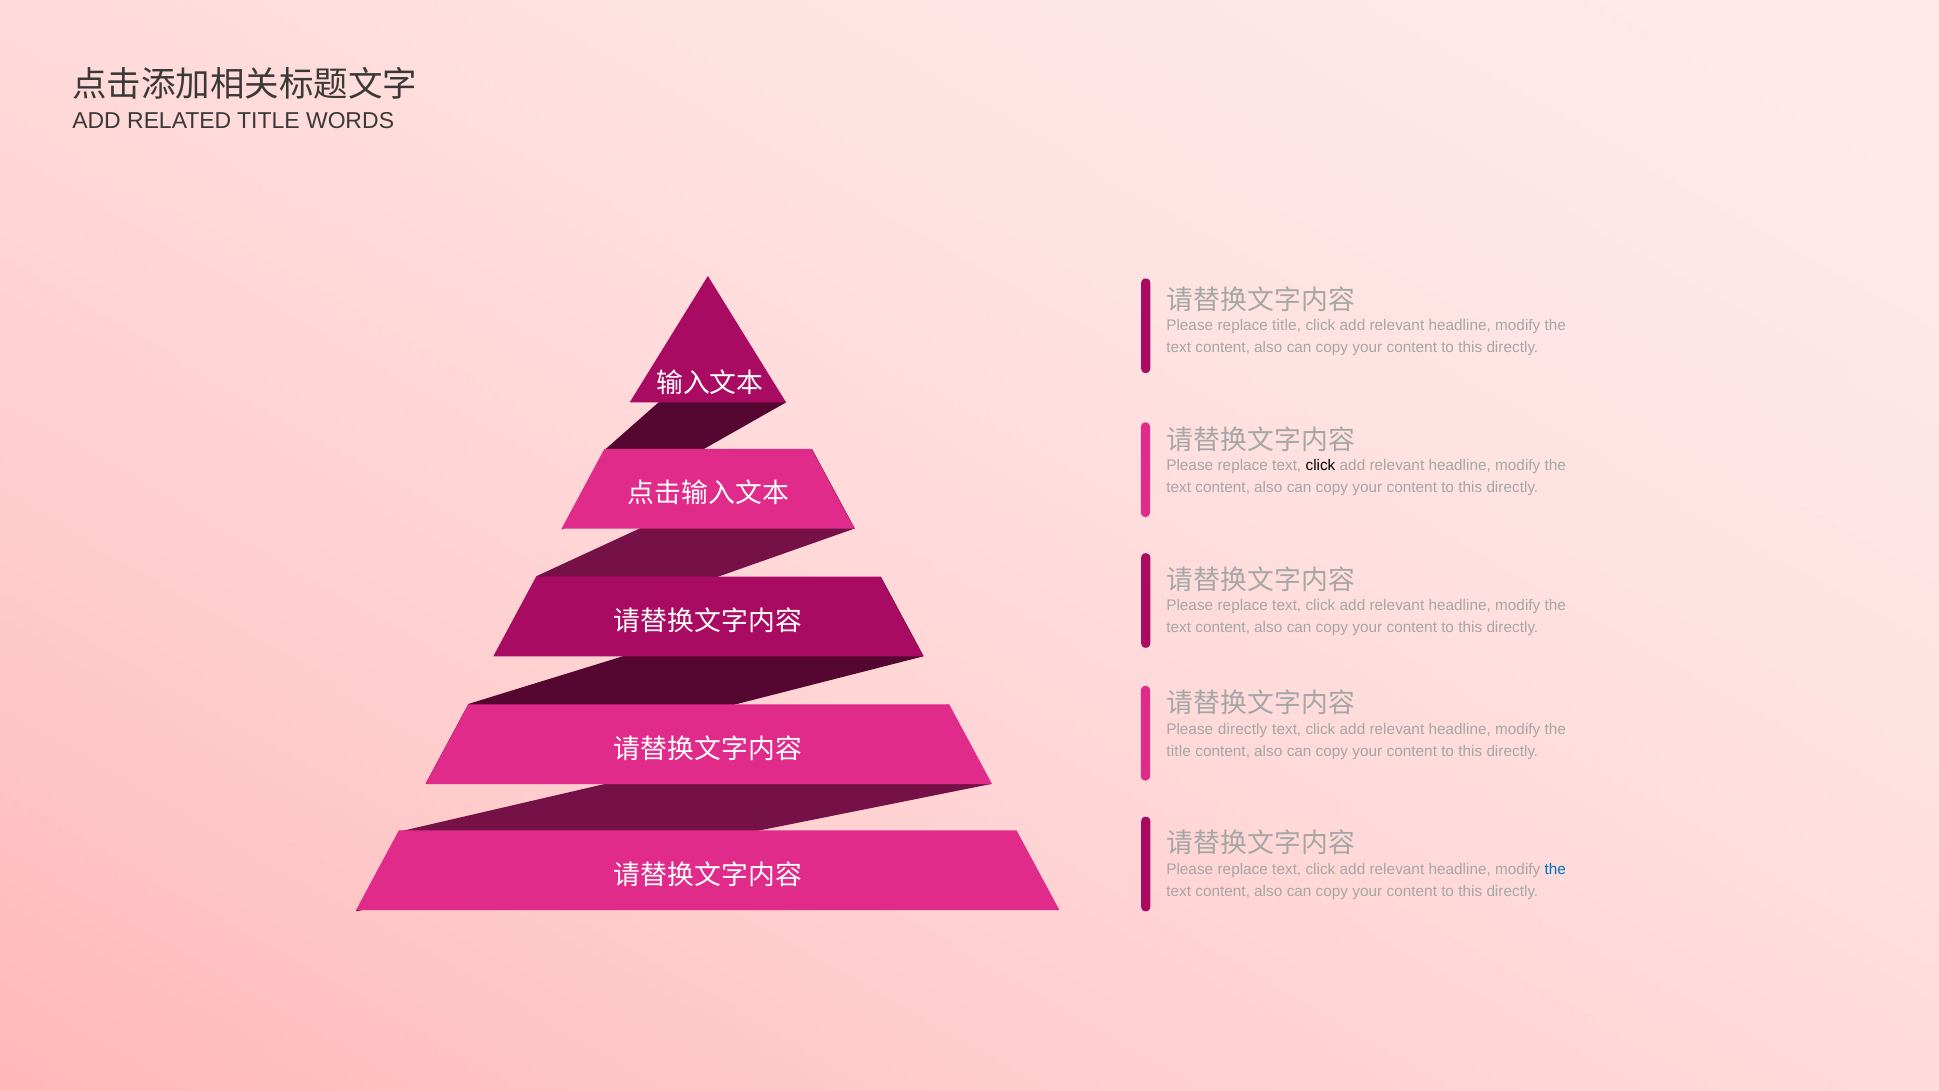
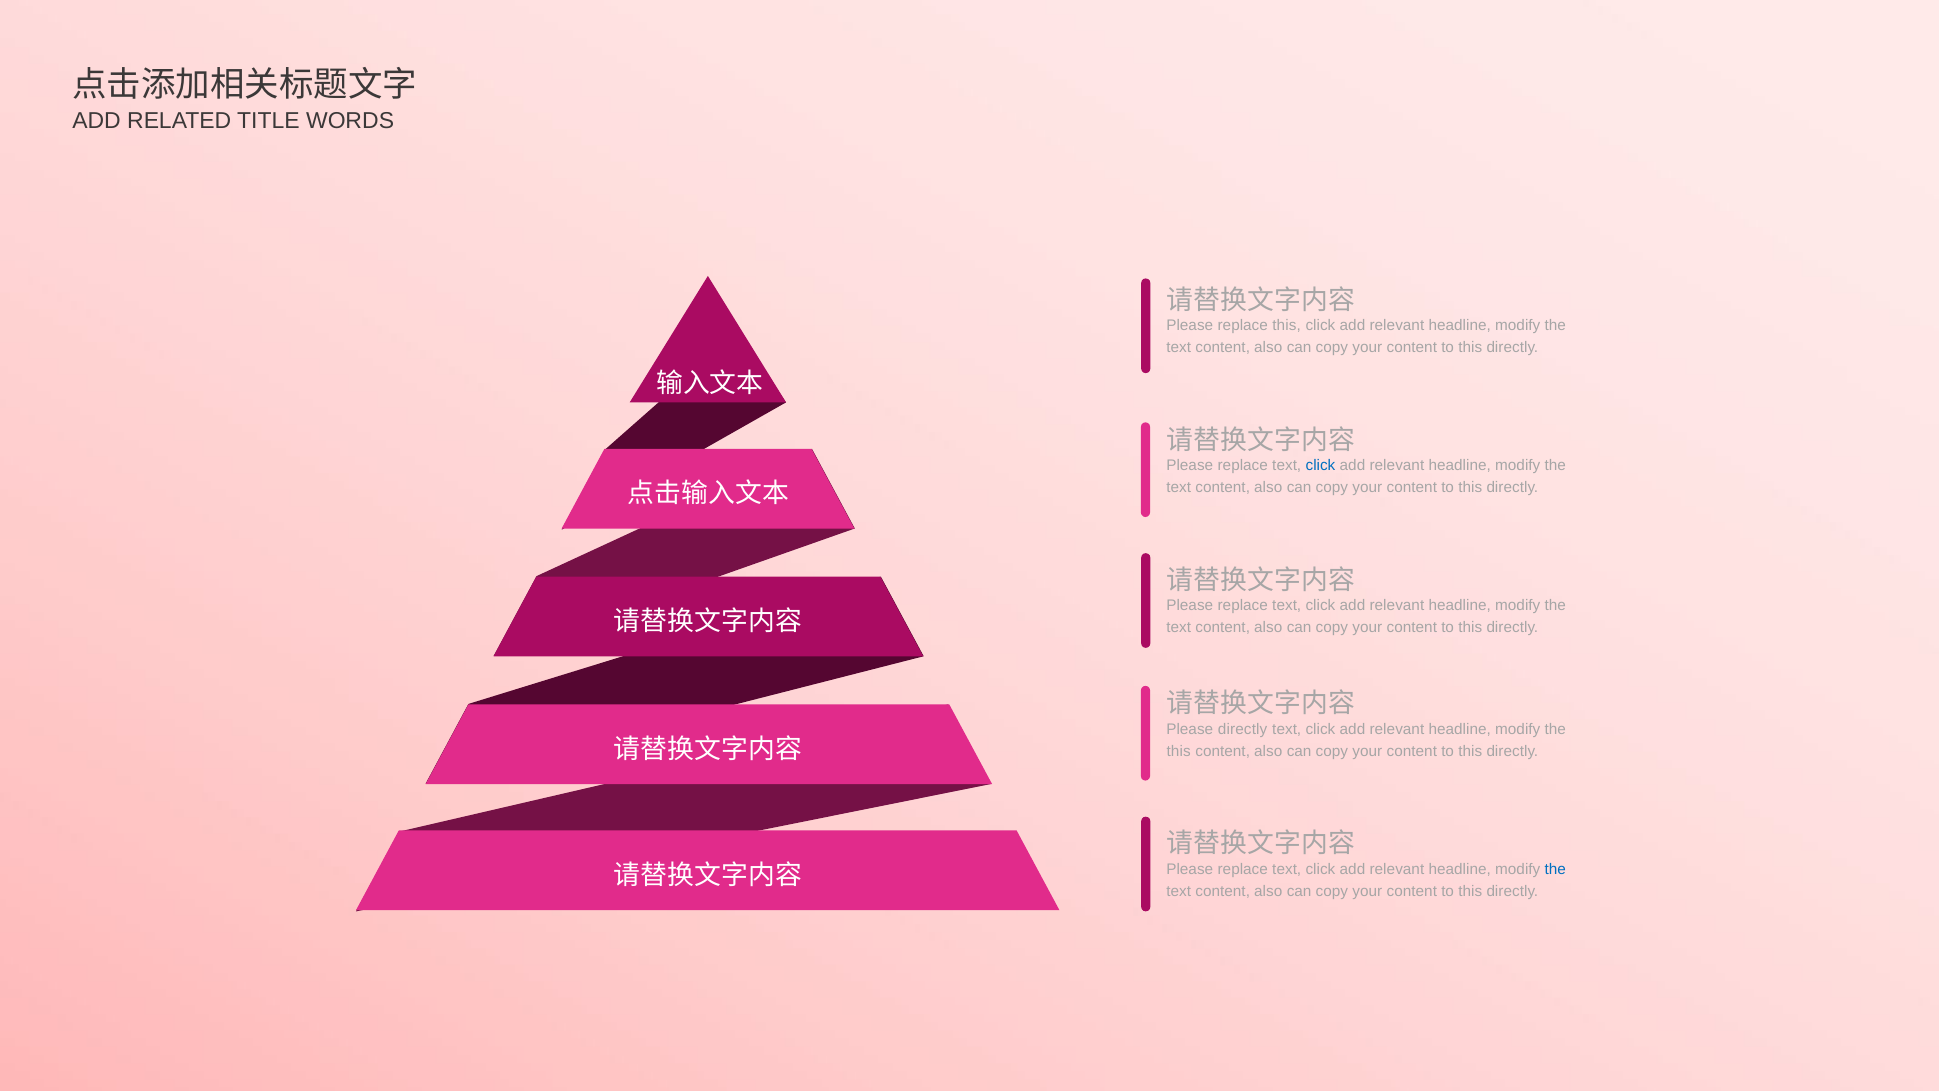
replace title: title -> this (1287, 326)
click colour: black -> blue (1320, 465)
title: title -> this (1179, 751)
